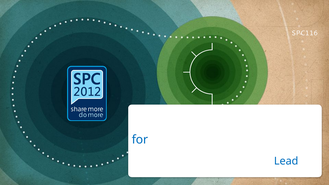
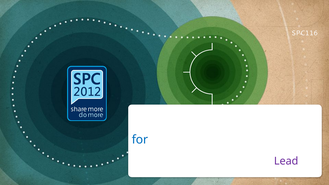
Lead colour: blue -> purple (286, 161)
